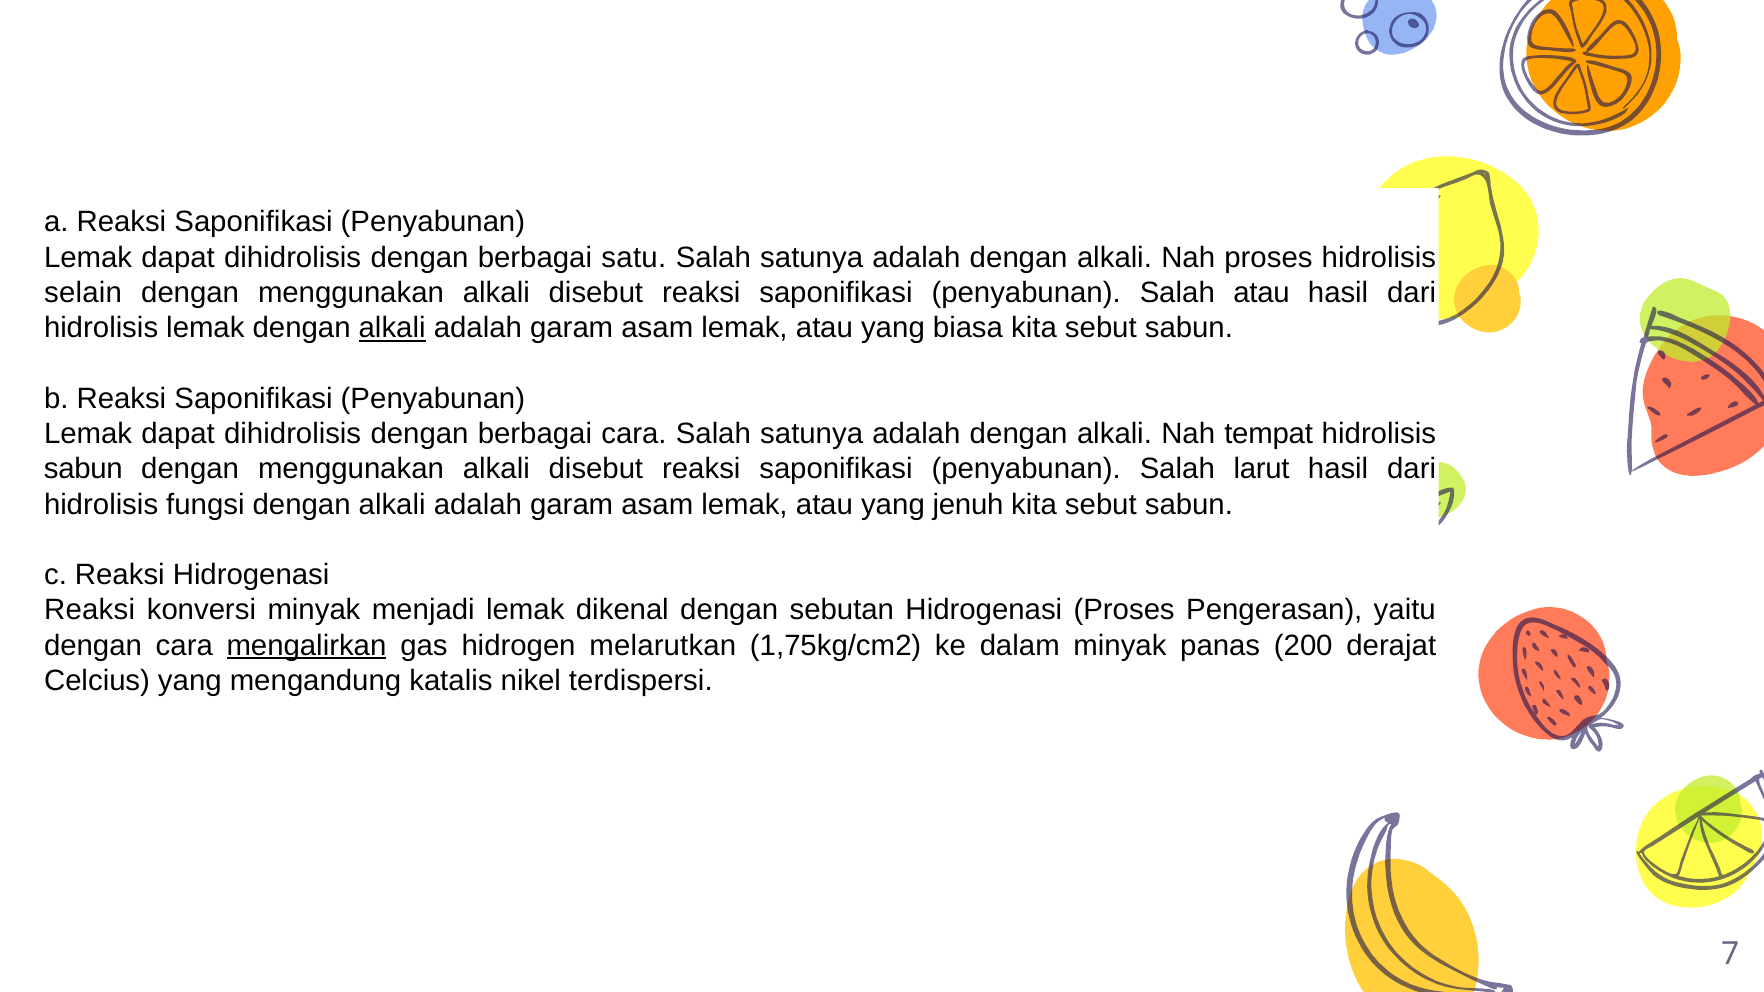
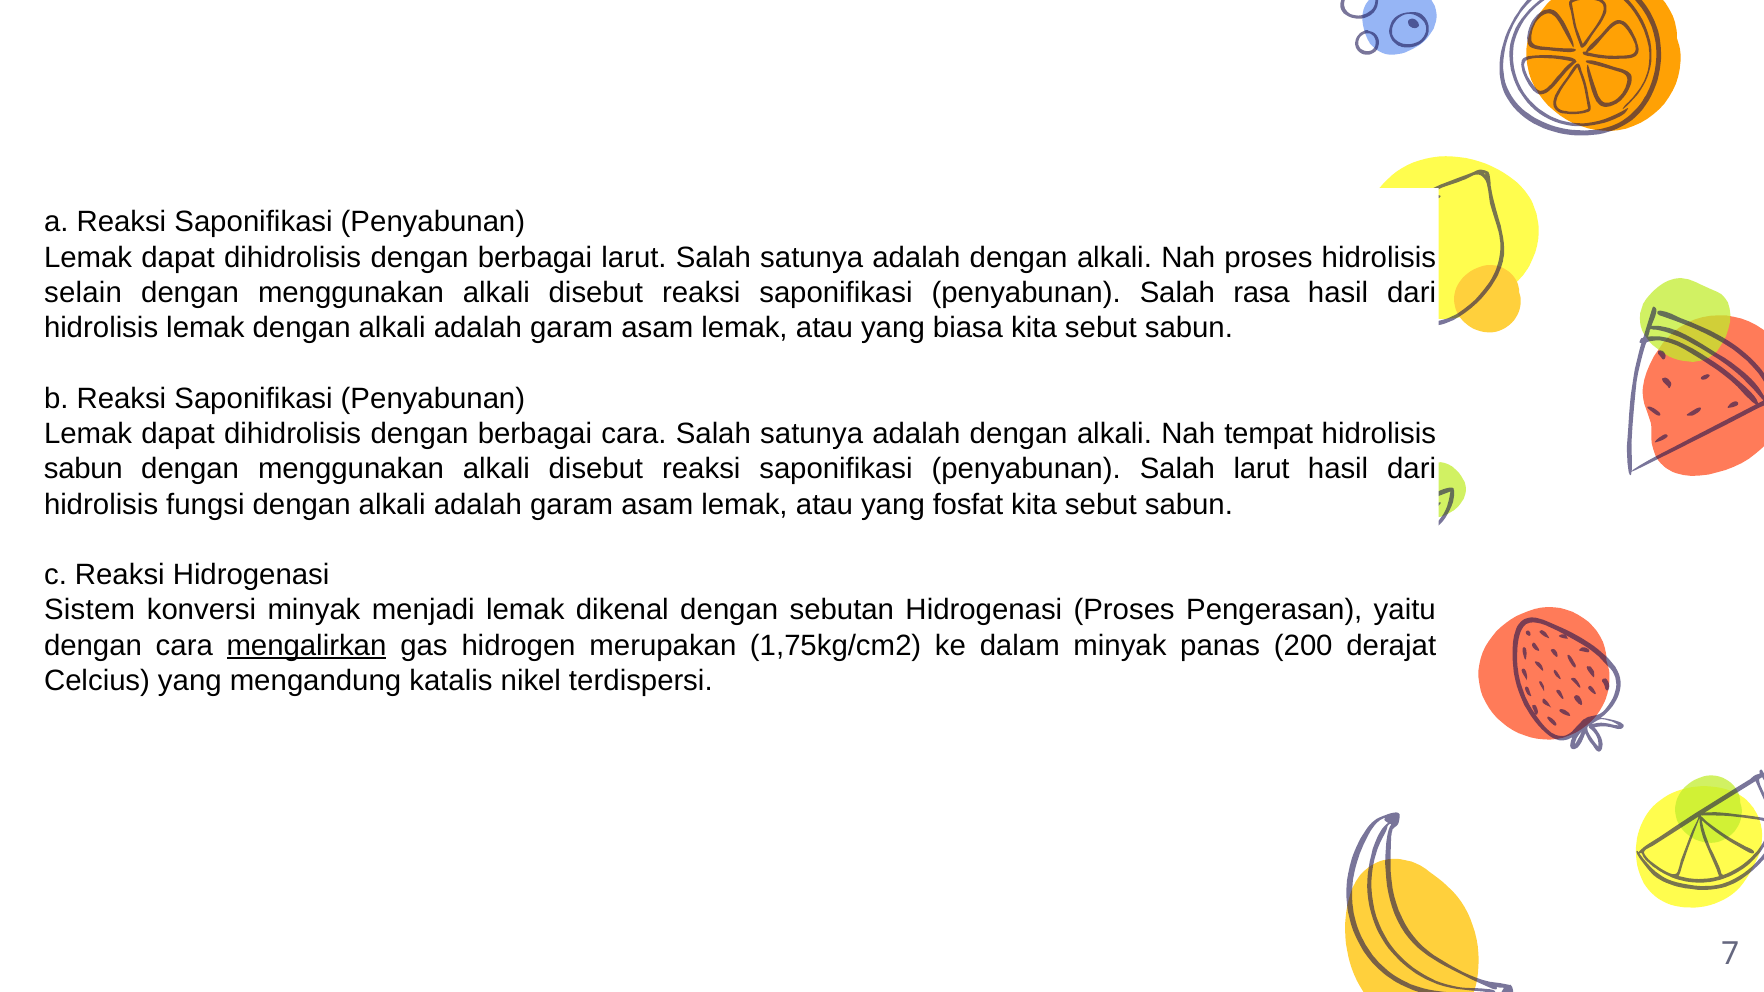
berbagai satu: satu -> larut (634, 258)
Salah atau: atau -> rasa (1262, 293)
alkali underline: present -> none (392, 328)
jenuh: jenuh -> fosfat (968, 505)
Reaksi: Reaksi -> Sistem (90, 610)
melarutkan: melarutkan -> merupakan (663, 646)
